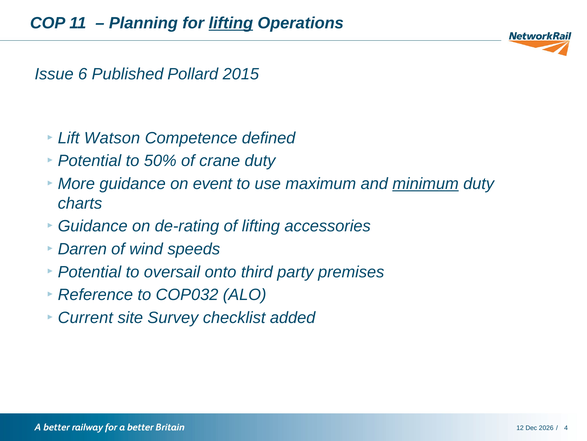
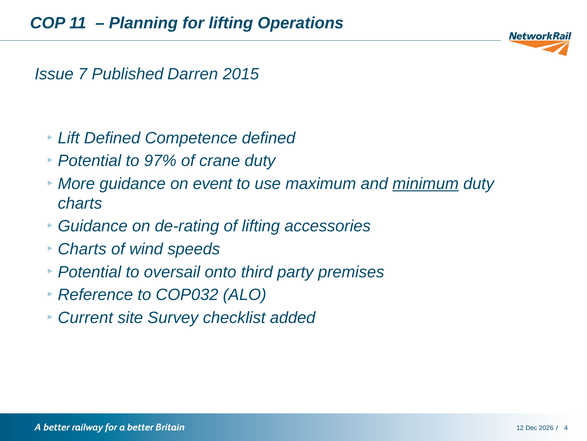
lifting underline: present -> none (231, 23)
6: 6 -> 7 (83, 74)
Pollard: Pollard -> Darren (193, 74)
Lift Watson: Watson -> Defined (112, 138)
50%: 50% -> 97% (160, 161)
Darren: Darren -> Charts (82, 249)
